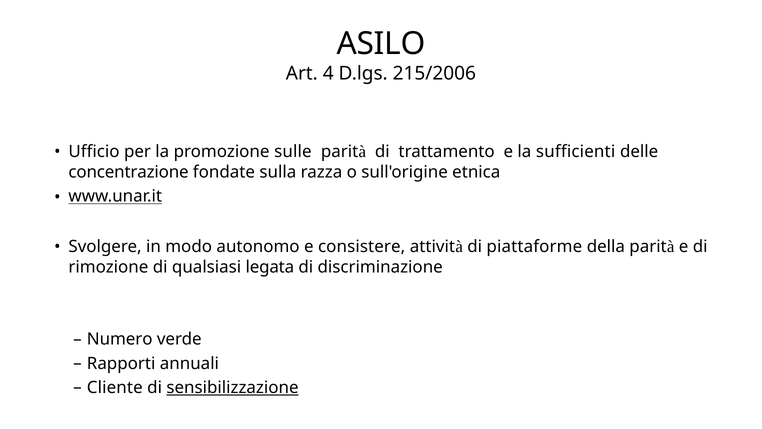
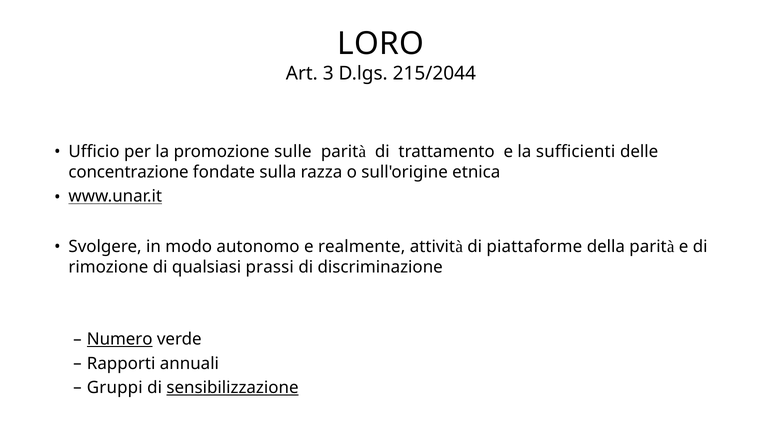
ASILO: ASILO -> LORO (381, 44)
4: 4 -> 3 (328, 73)
215/2006: 215/2006 -> 215/2044 (434, 73)
consistere: consistere -> realmente (362, 247)
legata: legata -> prassi (270, 267)
Numero underline: none -> present (120, 339)
Cliente: Cliente -> Gruppi (115, 387)
